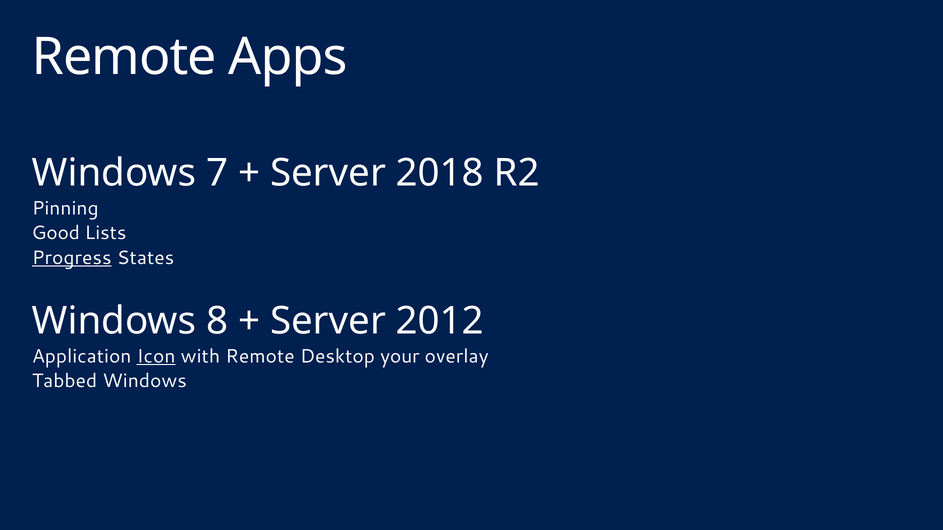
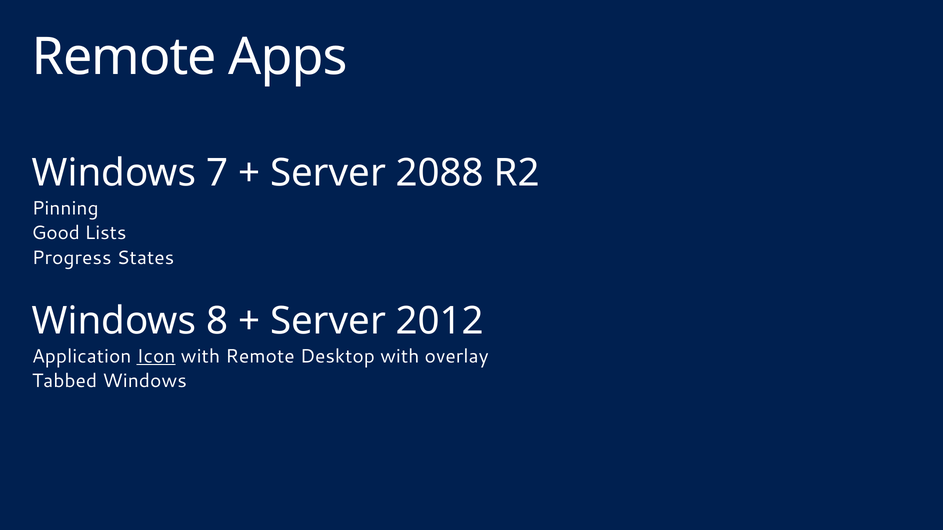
2018: 2018 -> 2088 (440, 173)
Progress underline: present -> none (72, 258)
Desktop your: your -> with (400, 356)
